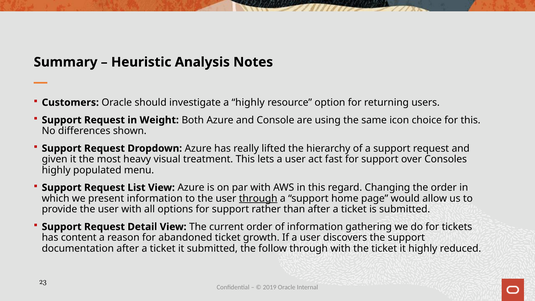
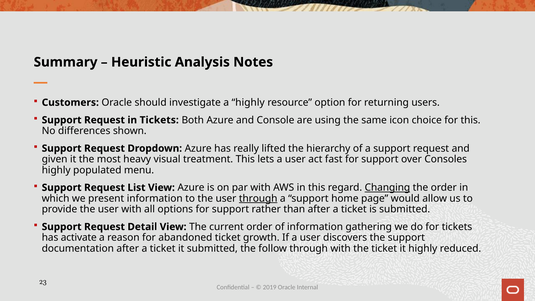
in Weight: Weight -> Tickets (159, 120)
Changing underline: none -> present (387, 188)
content: content -> activate (79, 238)
